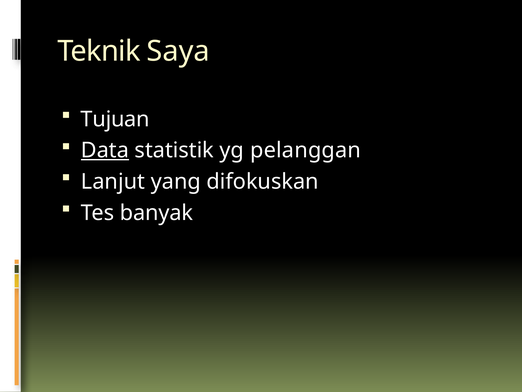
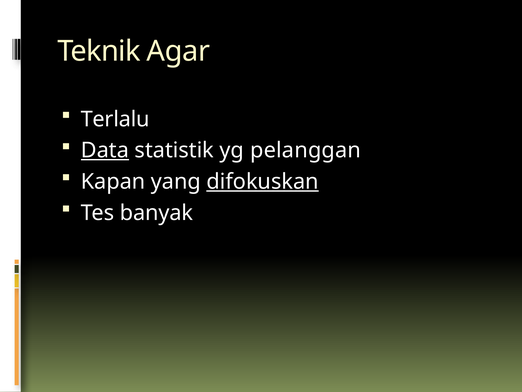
Saya: Saya -> Agar (178, 51)
Tujuan: Tujuan -> Terlalu (115, 119)
Lanjut: Lanjut -> Kapan (113, 181)
difokuskan underline: none -> present (263, 181)
